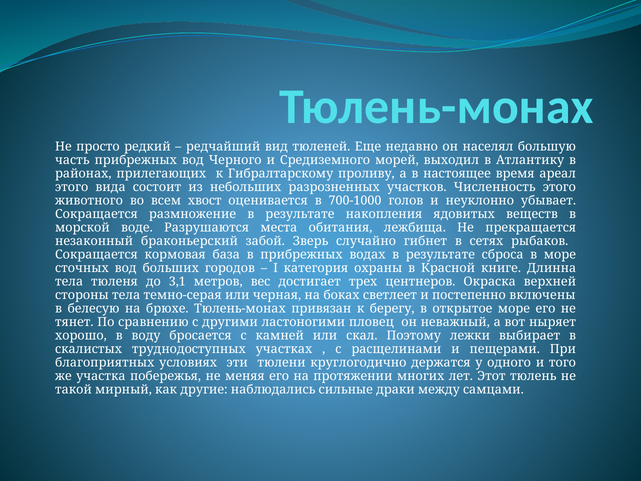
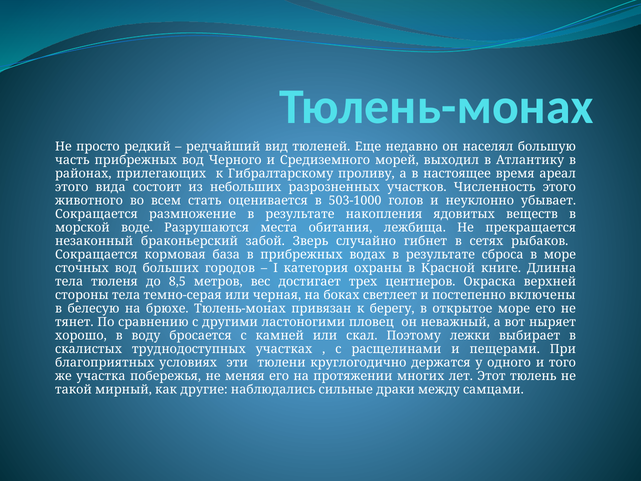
хвост: хвост -> стать (205, 201)
700-1000: 700-1000 -> 503-1000 (355, 201)
3,1: 3,1 -> 8,5 (177, 281)
